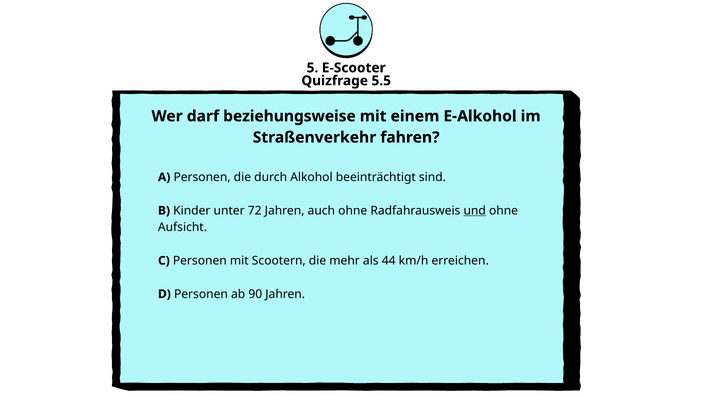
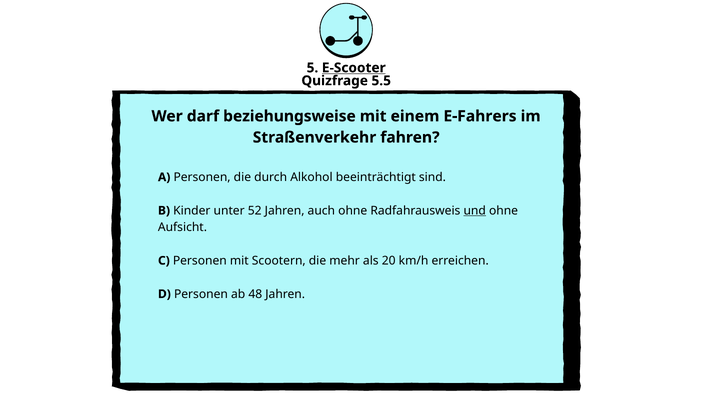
E-Scooter underline: none -> present (354, 68)
E-Alkohol: E-Alkohol -> E-Fahrers (480, 116)
72: 72 -> 52 (255, 211)
44: 44 -> 20 (389, 261)
90: 90 -> 48 (255, 294)
